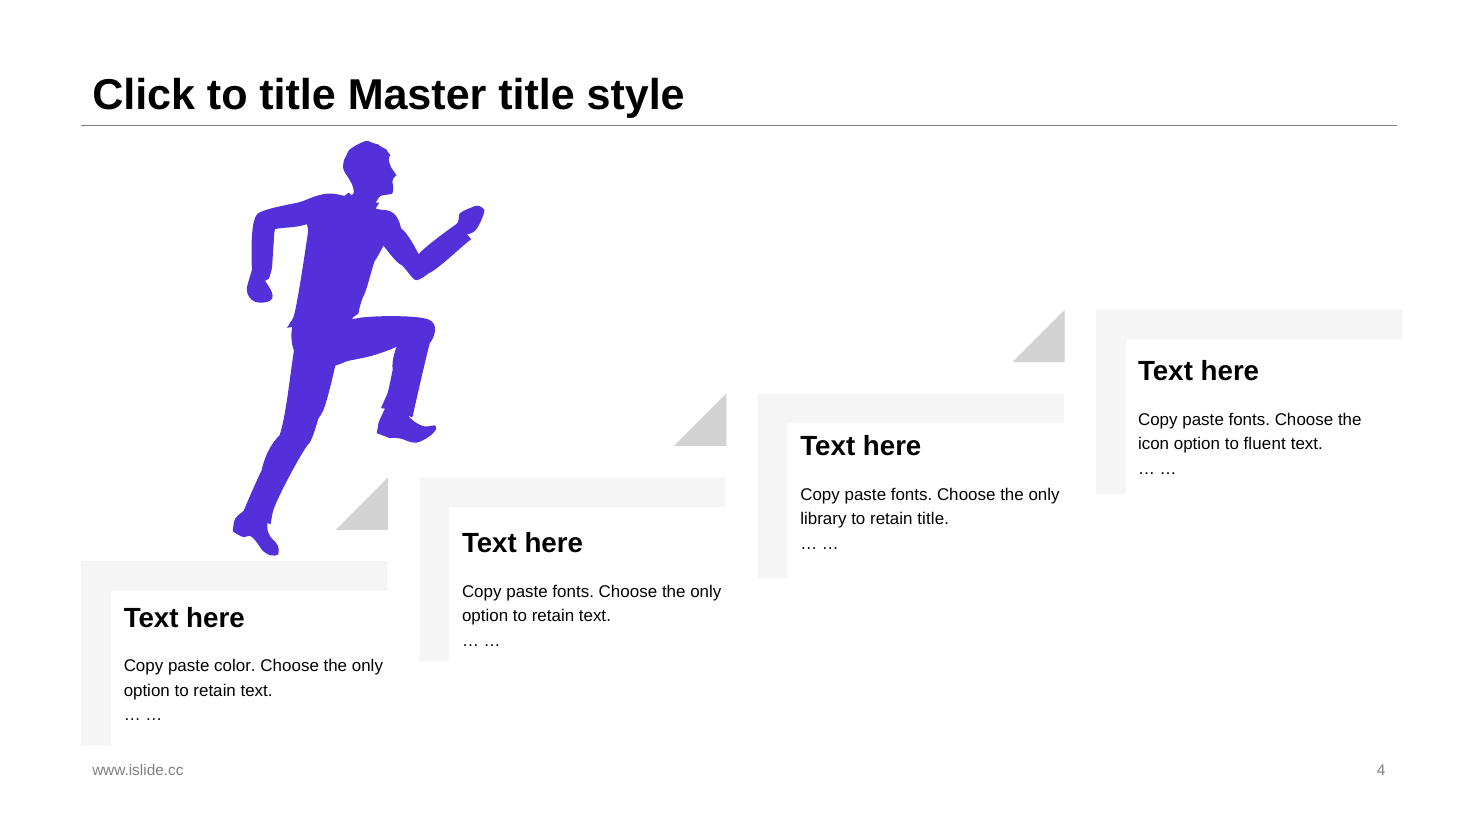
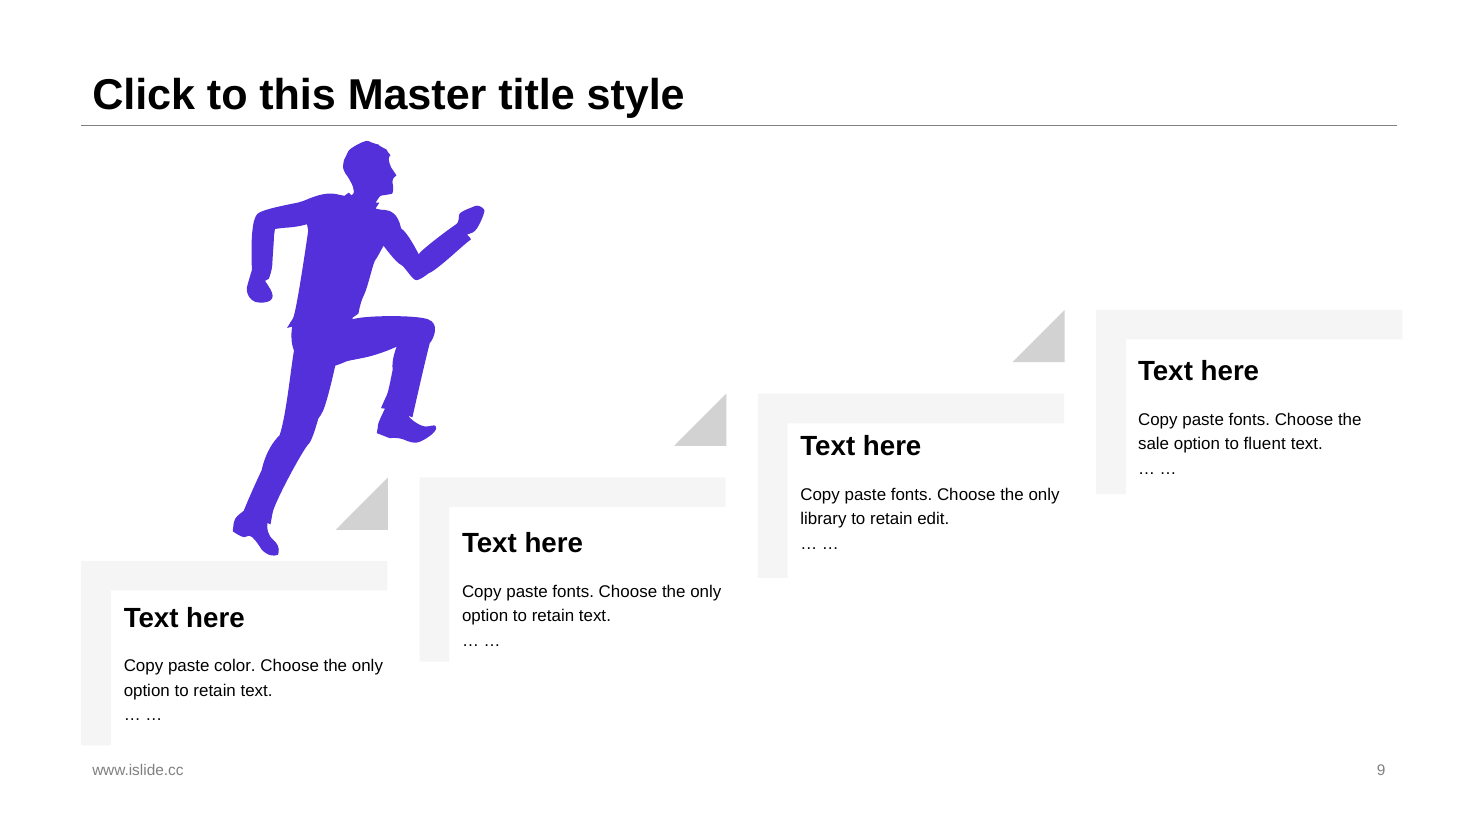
to title: title -> this (298, 96)
icon: icon -> sale (1154, 444)
retain title: title -> edit (933, 519)
4: 4 -> 9 (1381, 770)
